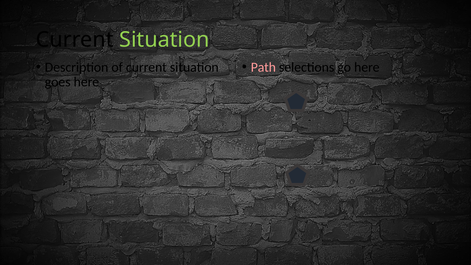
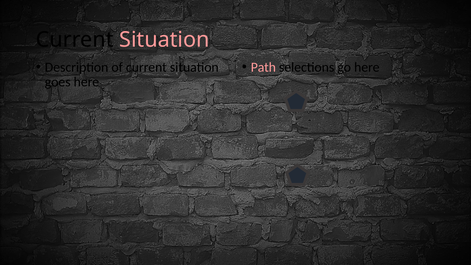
Situation colour: light green -> pink (164, 40)
